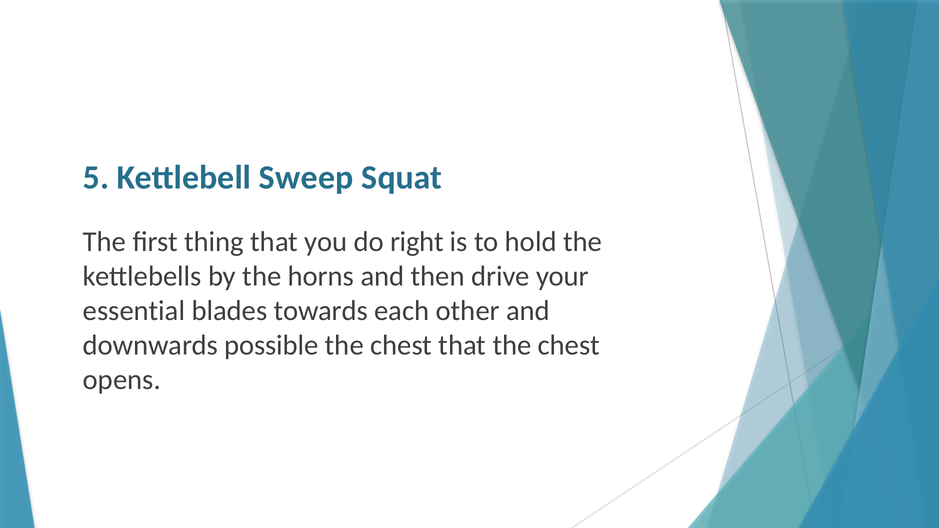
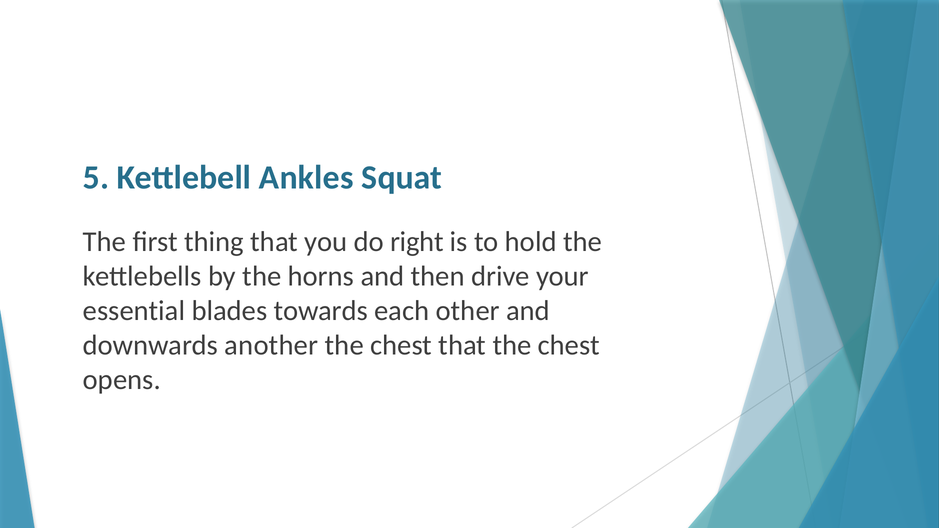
Sweep: Sweep -> Ankles (306, 178)
possible: possible -> another (271, 345)
